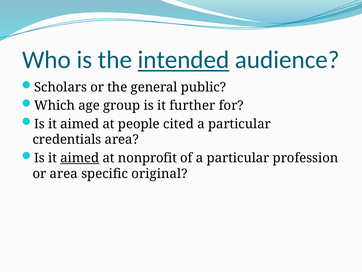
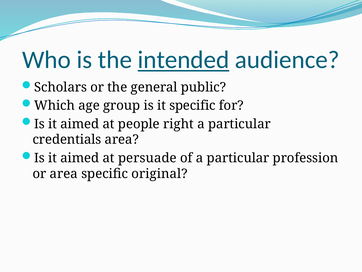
it further: further -> specific (192, 105)
cited: cited -> right (178, 124)
aimed underline: present -> none (80, 158)
nonprofit: nonprofit -> persuade (147, 158)
